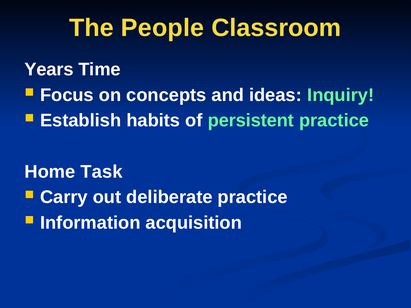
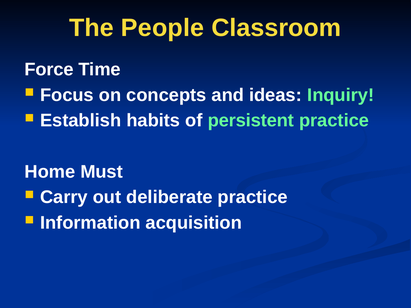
Years: Years -> Force (49, 70)
Task: Task -> Must (102, 172)
